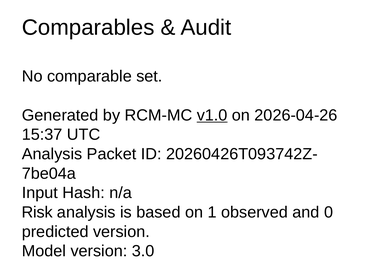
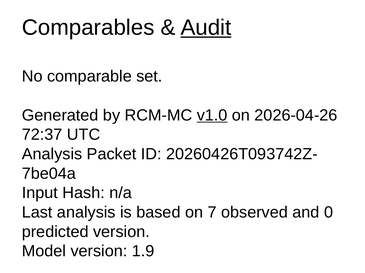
Audit underline: none -> present (206, 28)
15:37: 15:37 -> 72:37 (42, 135)
Risk: Risk -> Last (37, 213)
1: 1 -> 7 (212, 213)
3.0: 3.0 -> 1.9 (143, 252)
